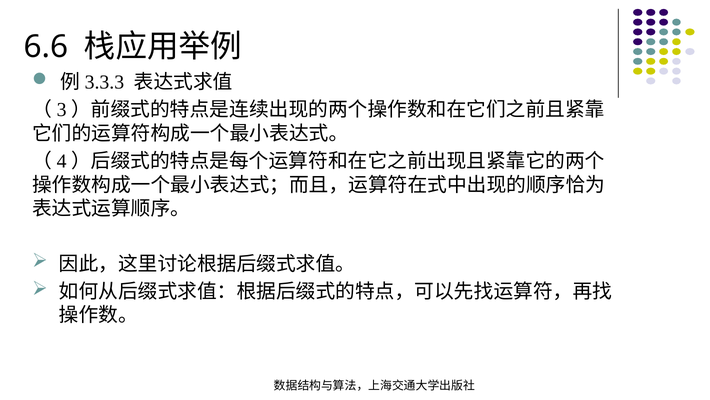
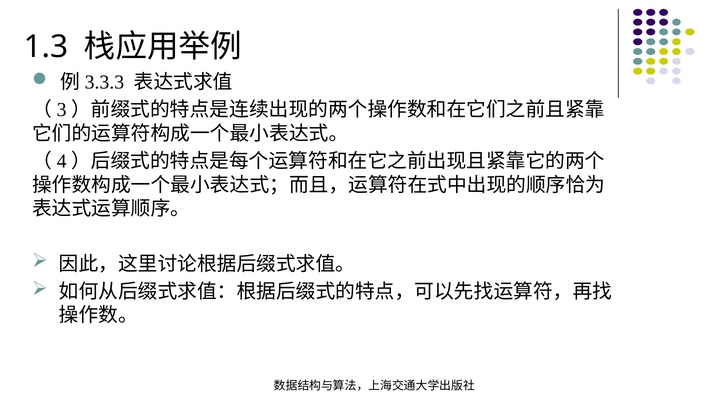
6.6: 6.6 -> 1.3 (46, 47)
